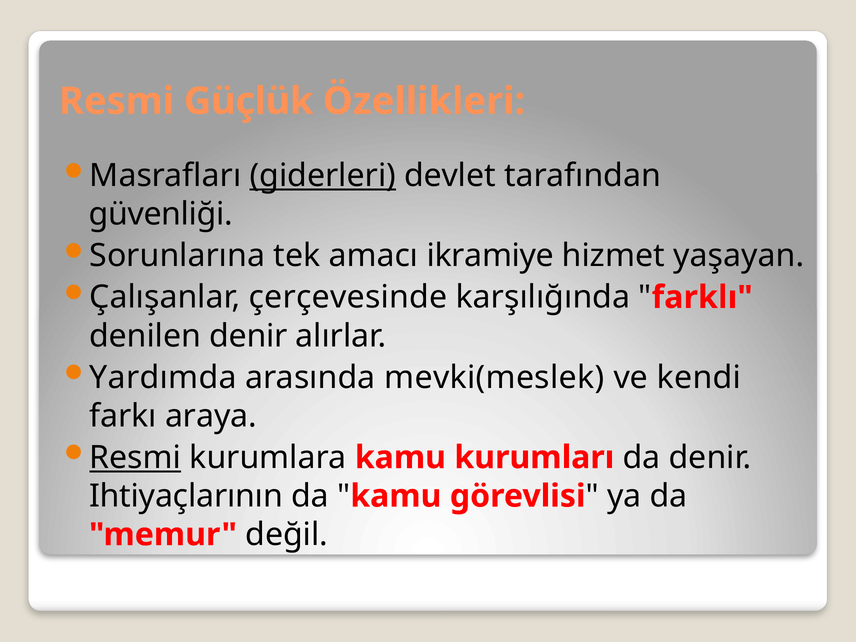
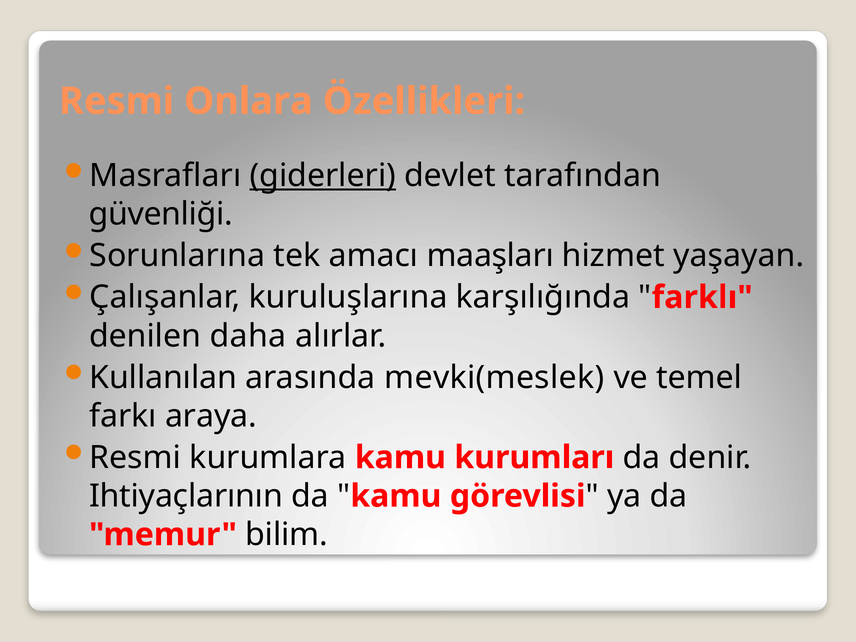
Güçlük: Güçlük -> Onlara (248, 101)
ikramiye: ikramiye -> maaşları (490, 256)
çerçevesinde: çerçevesinde -> kuruluşlarına (348, 297)
denilen denir: denir -> daha (248, 336)
Yardımda: Yardımda -> Kullanılan (163, 377)
kendi: kendi -> temel (699, 377)
Resmi underline: present -> none (135, 458)
değil: değil -> bilim (287, 535)
